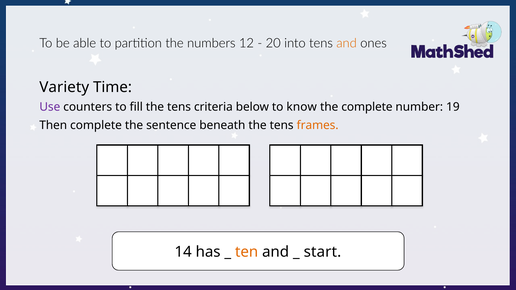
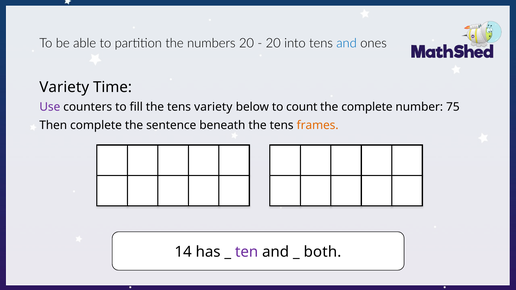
numbers 12: 12 -> 20 (246, 43)
and colour: orange -> blue (347, 43)
tens criteria: criteria -> variety (213, 107)
know: know -> count (302, 107)
19: 19 -> 75 (453, 107)
ten colour: orange -> purple (247, 252)
start: start -> both (322, 252)
